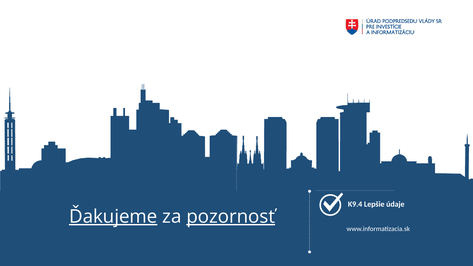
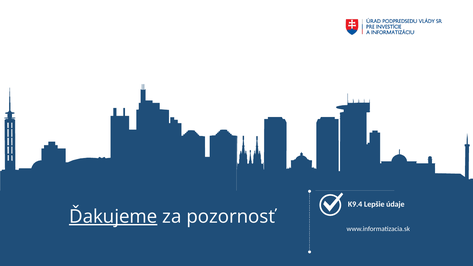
pozornosť underline: present -> none (231, 217)
